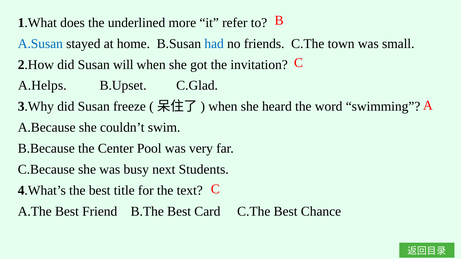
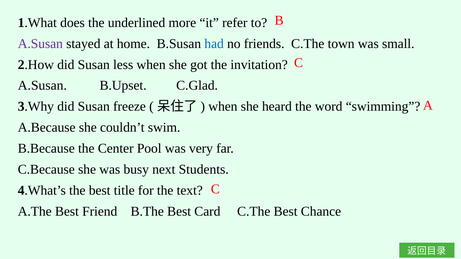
A.Susan colour: blue -> purple (40, 44)
will: will -> less (123, 65)
A.Helps: A.Helps -> A.Susan (42, 86)
